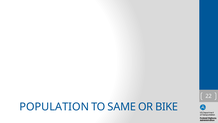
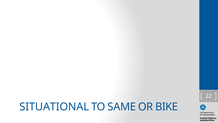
POPULATION: POPULATION -> SITUATIONAL (54, 106)
